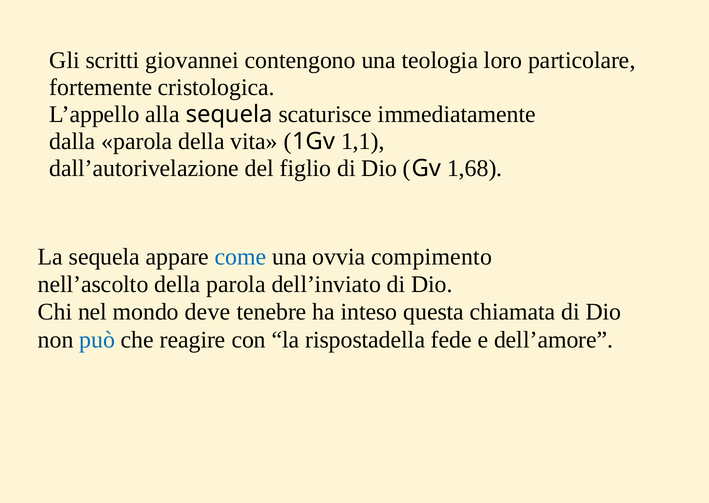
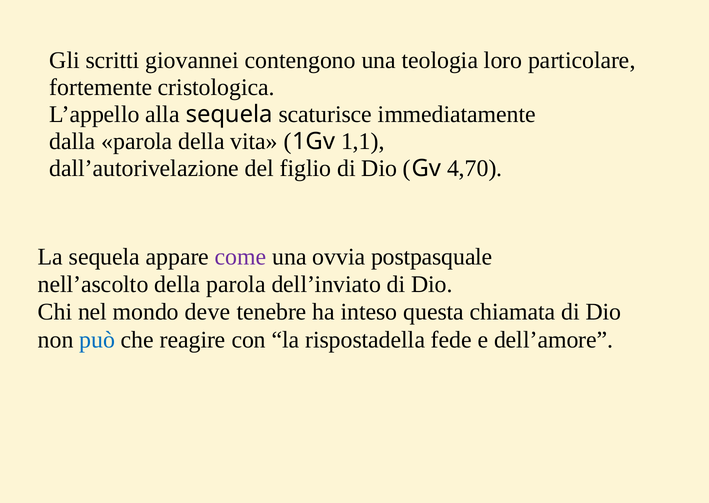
1,68: 1,68 -> 4,70 (475, 168)
come colour: blue -> purple (241, 257)
compimento: compimento -> postpasquale (432, 257)
